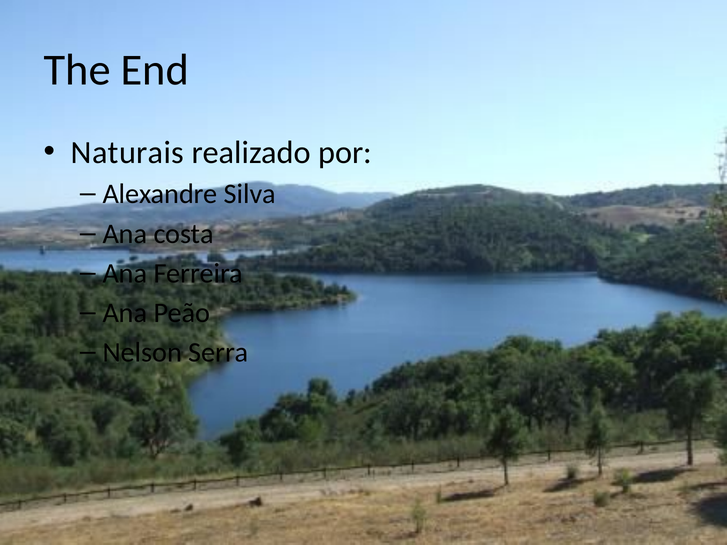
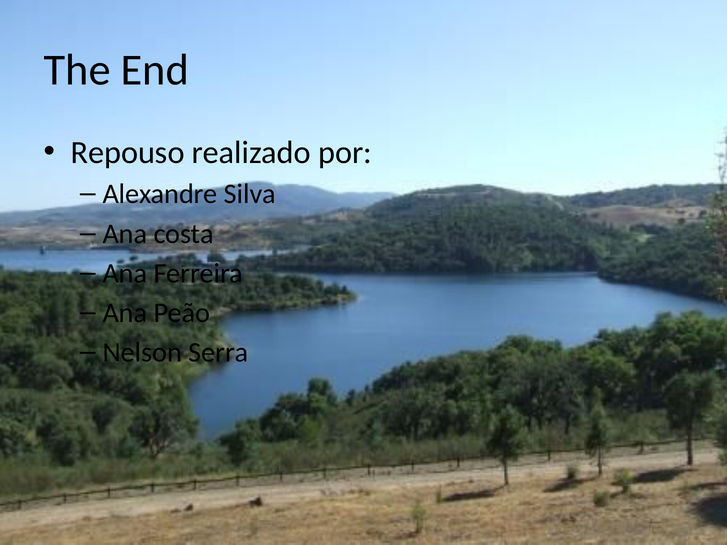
Naturais: Naturais -> Repouso (128, 153)
